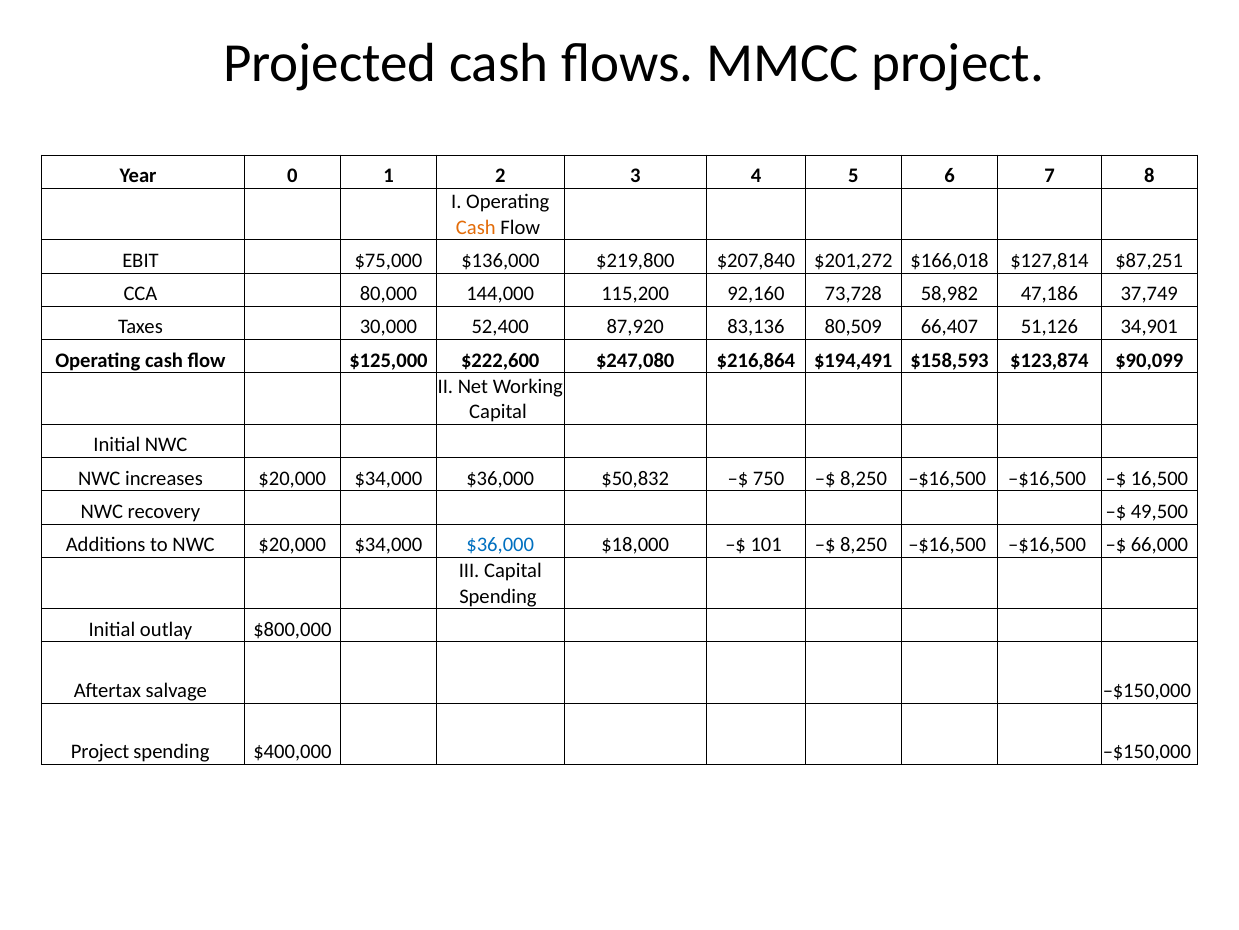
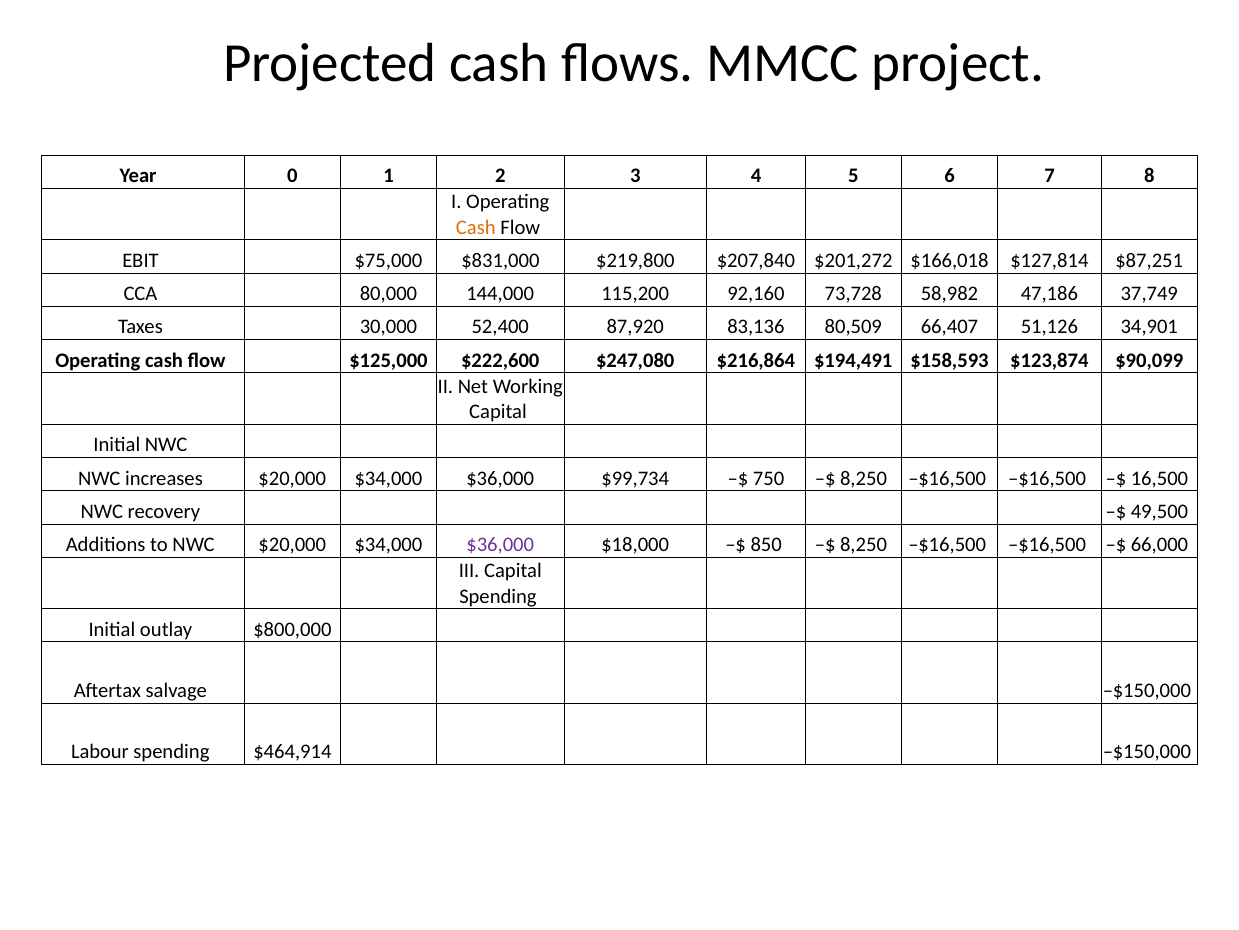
$136,000: $136,000 -> $831,000 (500, 260)
$50,832: $50,832 -> $99,734 (635, 478)
$36,000 colour: blue -> purple (500, 544)
101: 101 -> 850 (766, 544)
Project: Project -> Labour (100, 751)
$400,000: $400,000 -> $464,914 (292, 751)
